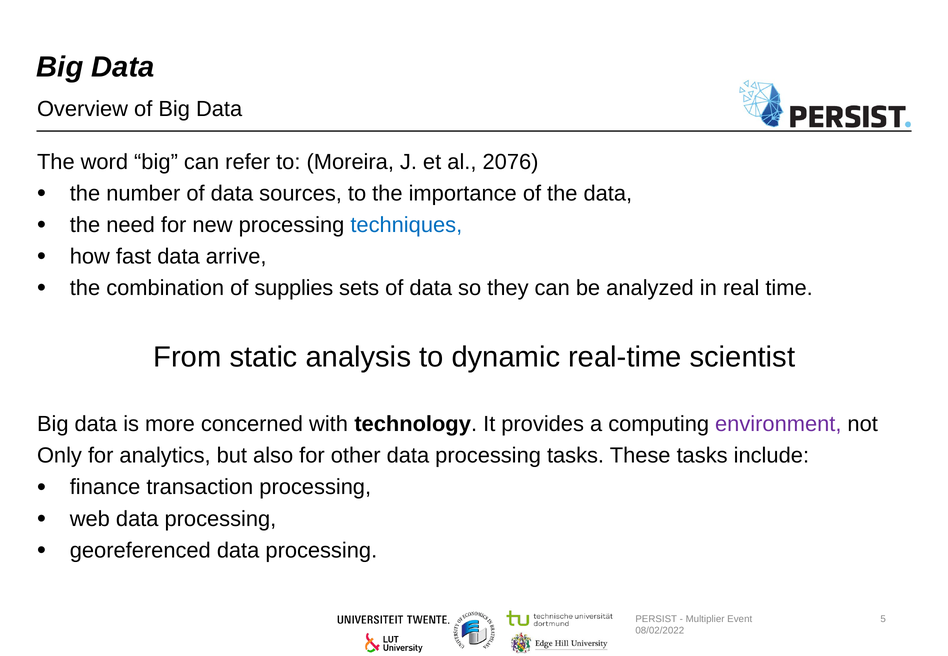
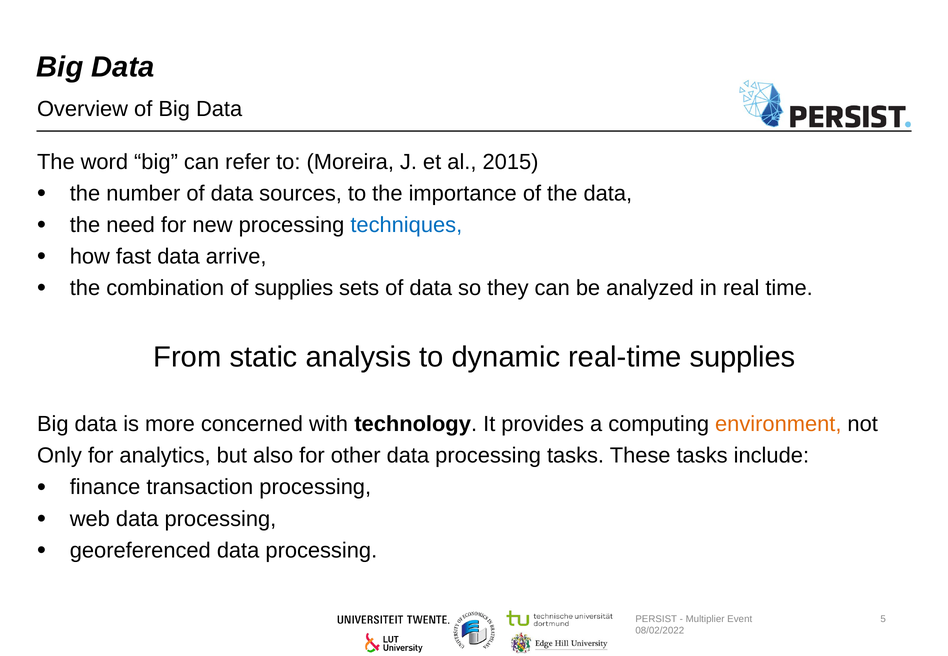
2076: 2076 -> 2015 (511, 162)
real-time scientist: scientist -> supplies (743, 357)
environment colour: purple -> orange (778, 424)
